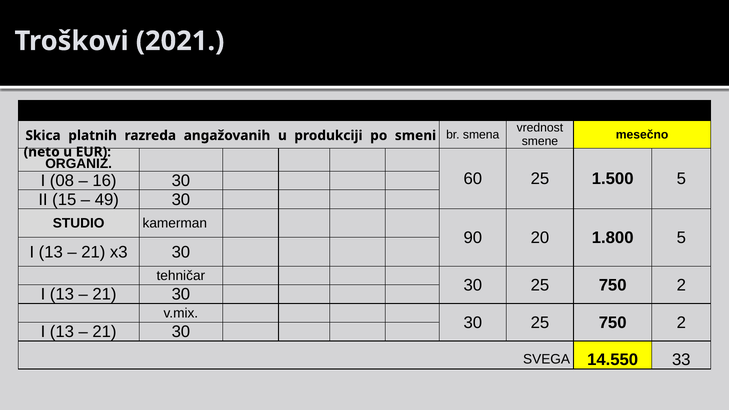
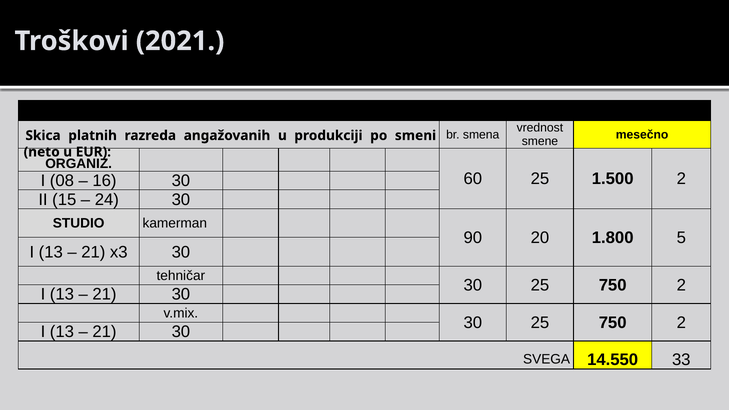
1.500 5: 5 -> 2 (681, 179)
49: 49 -> 24 (107, 200)
